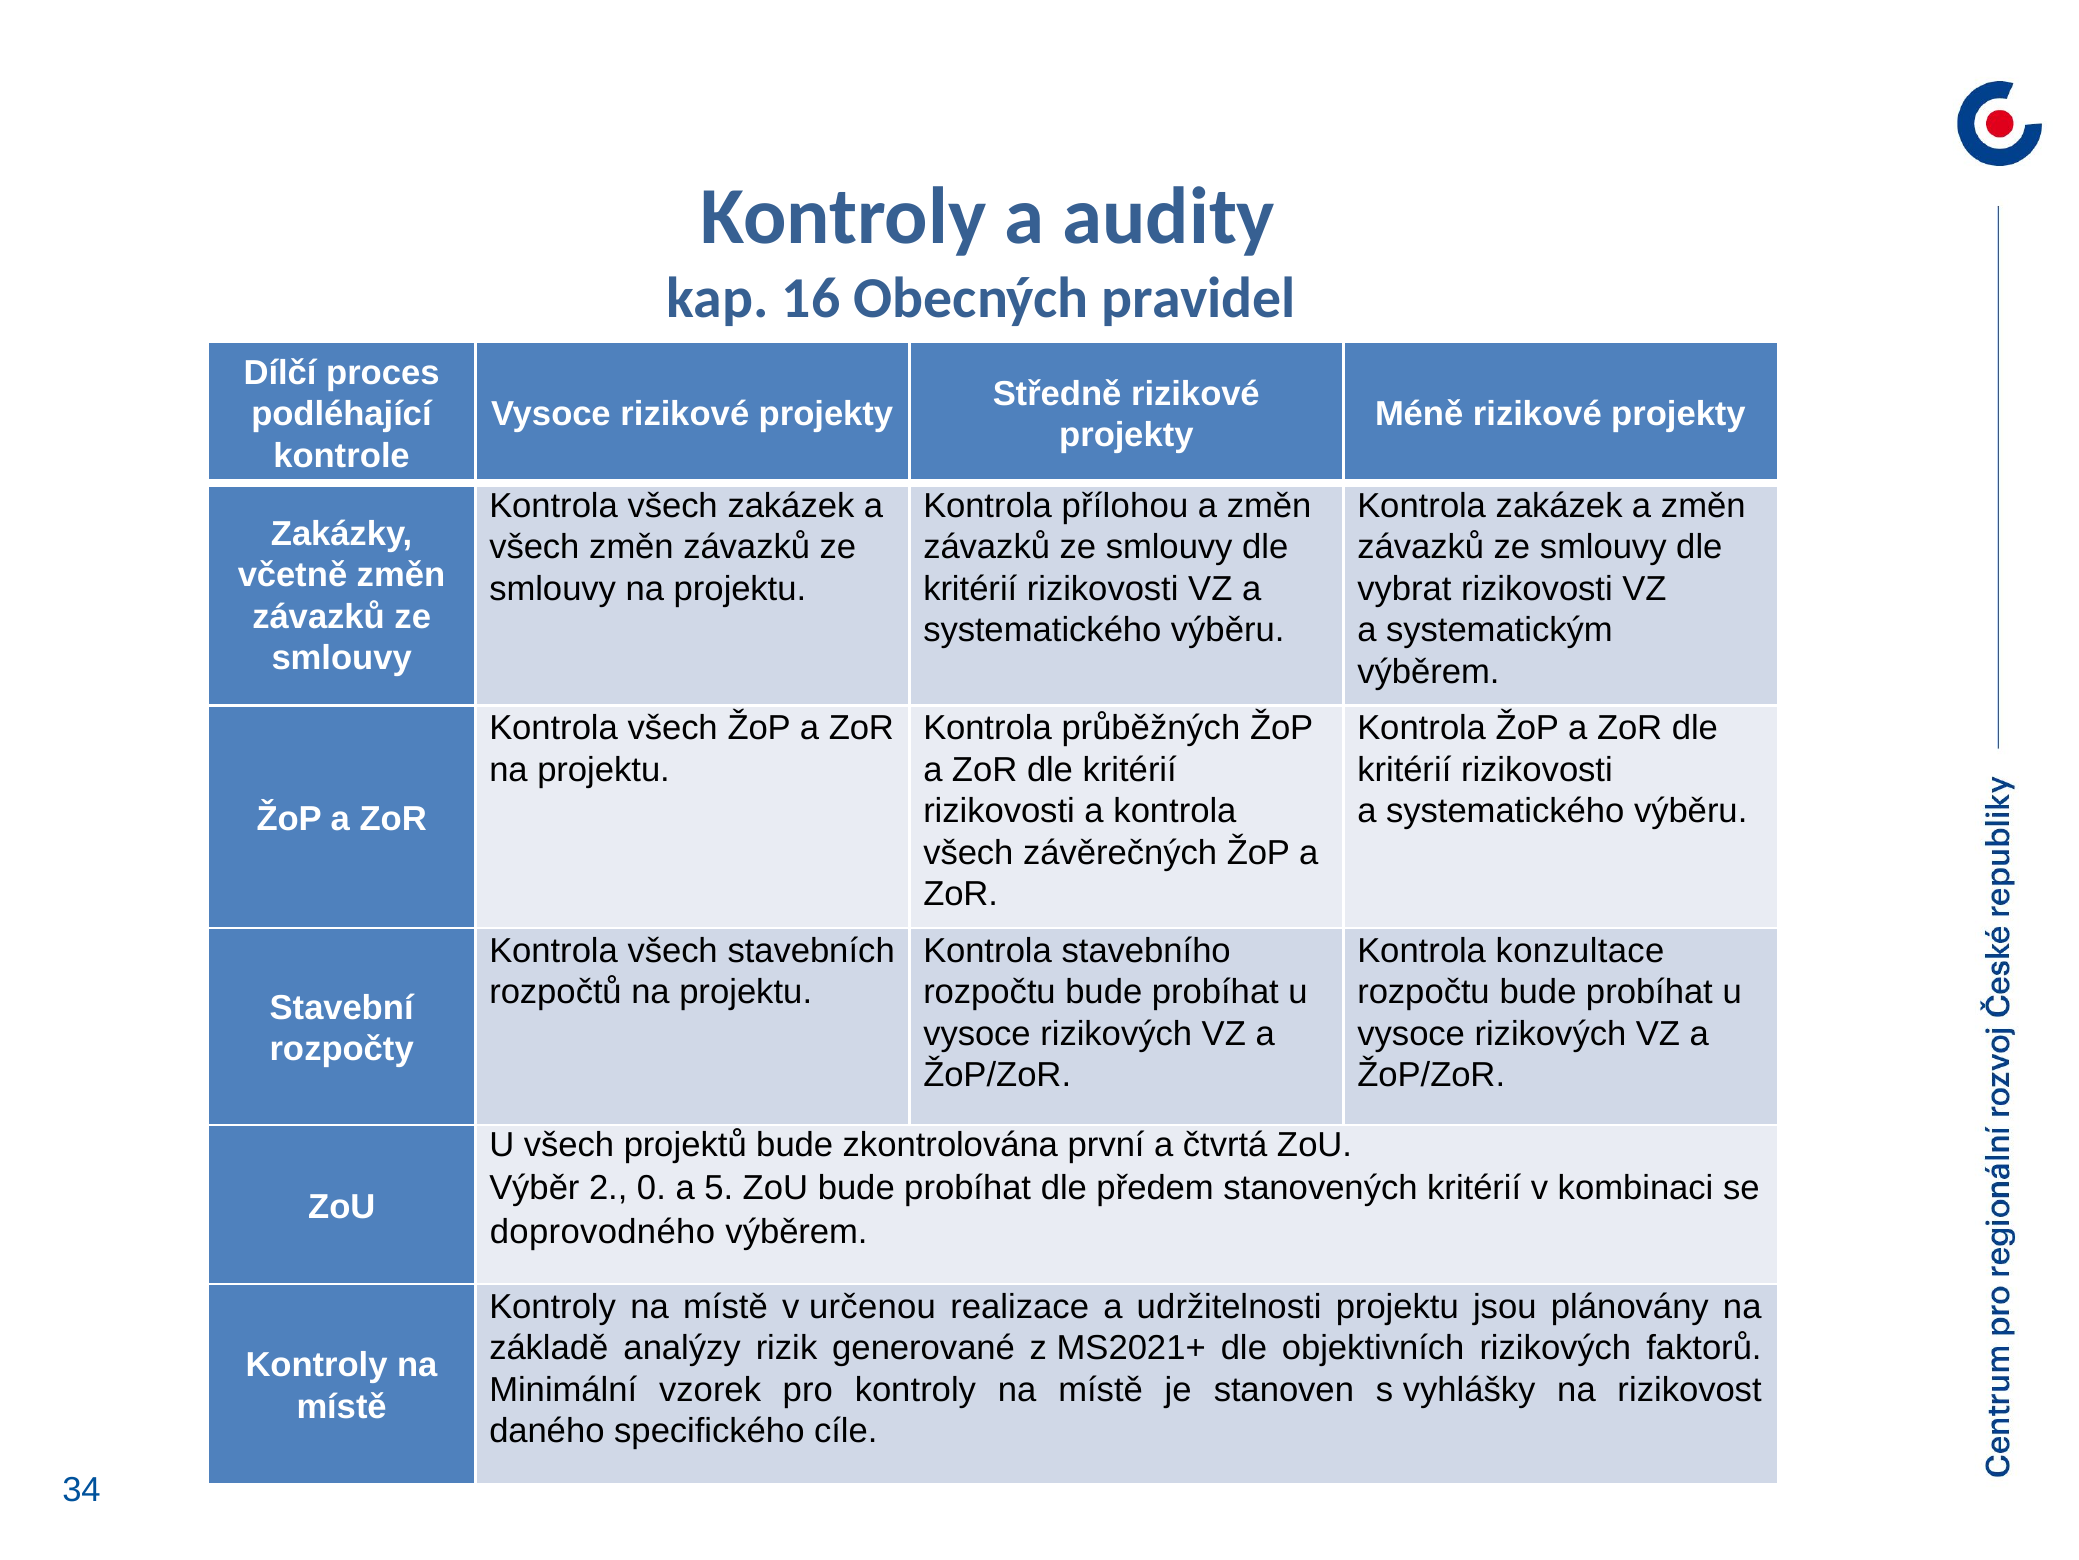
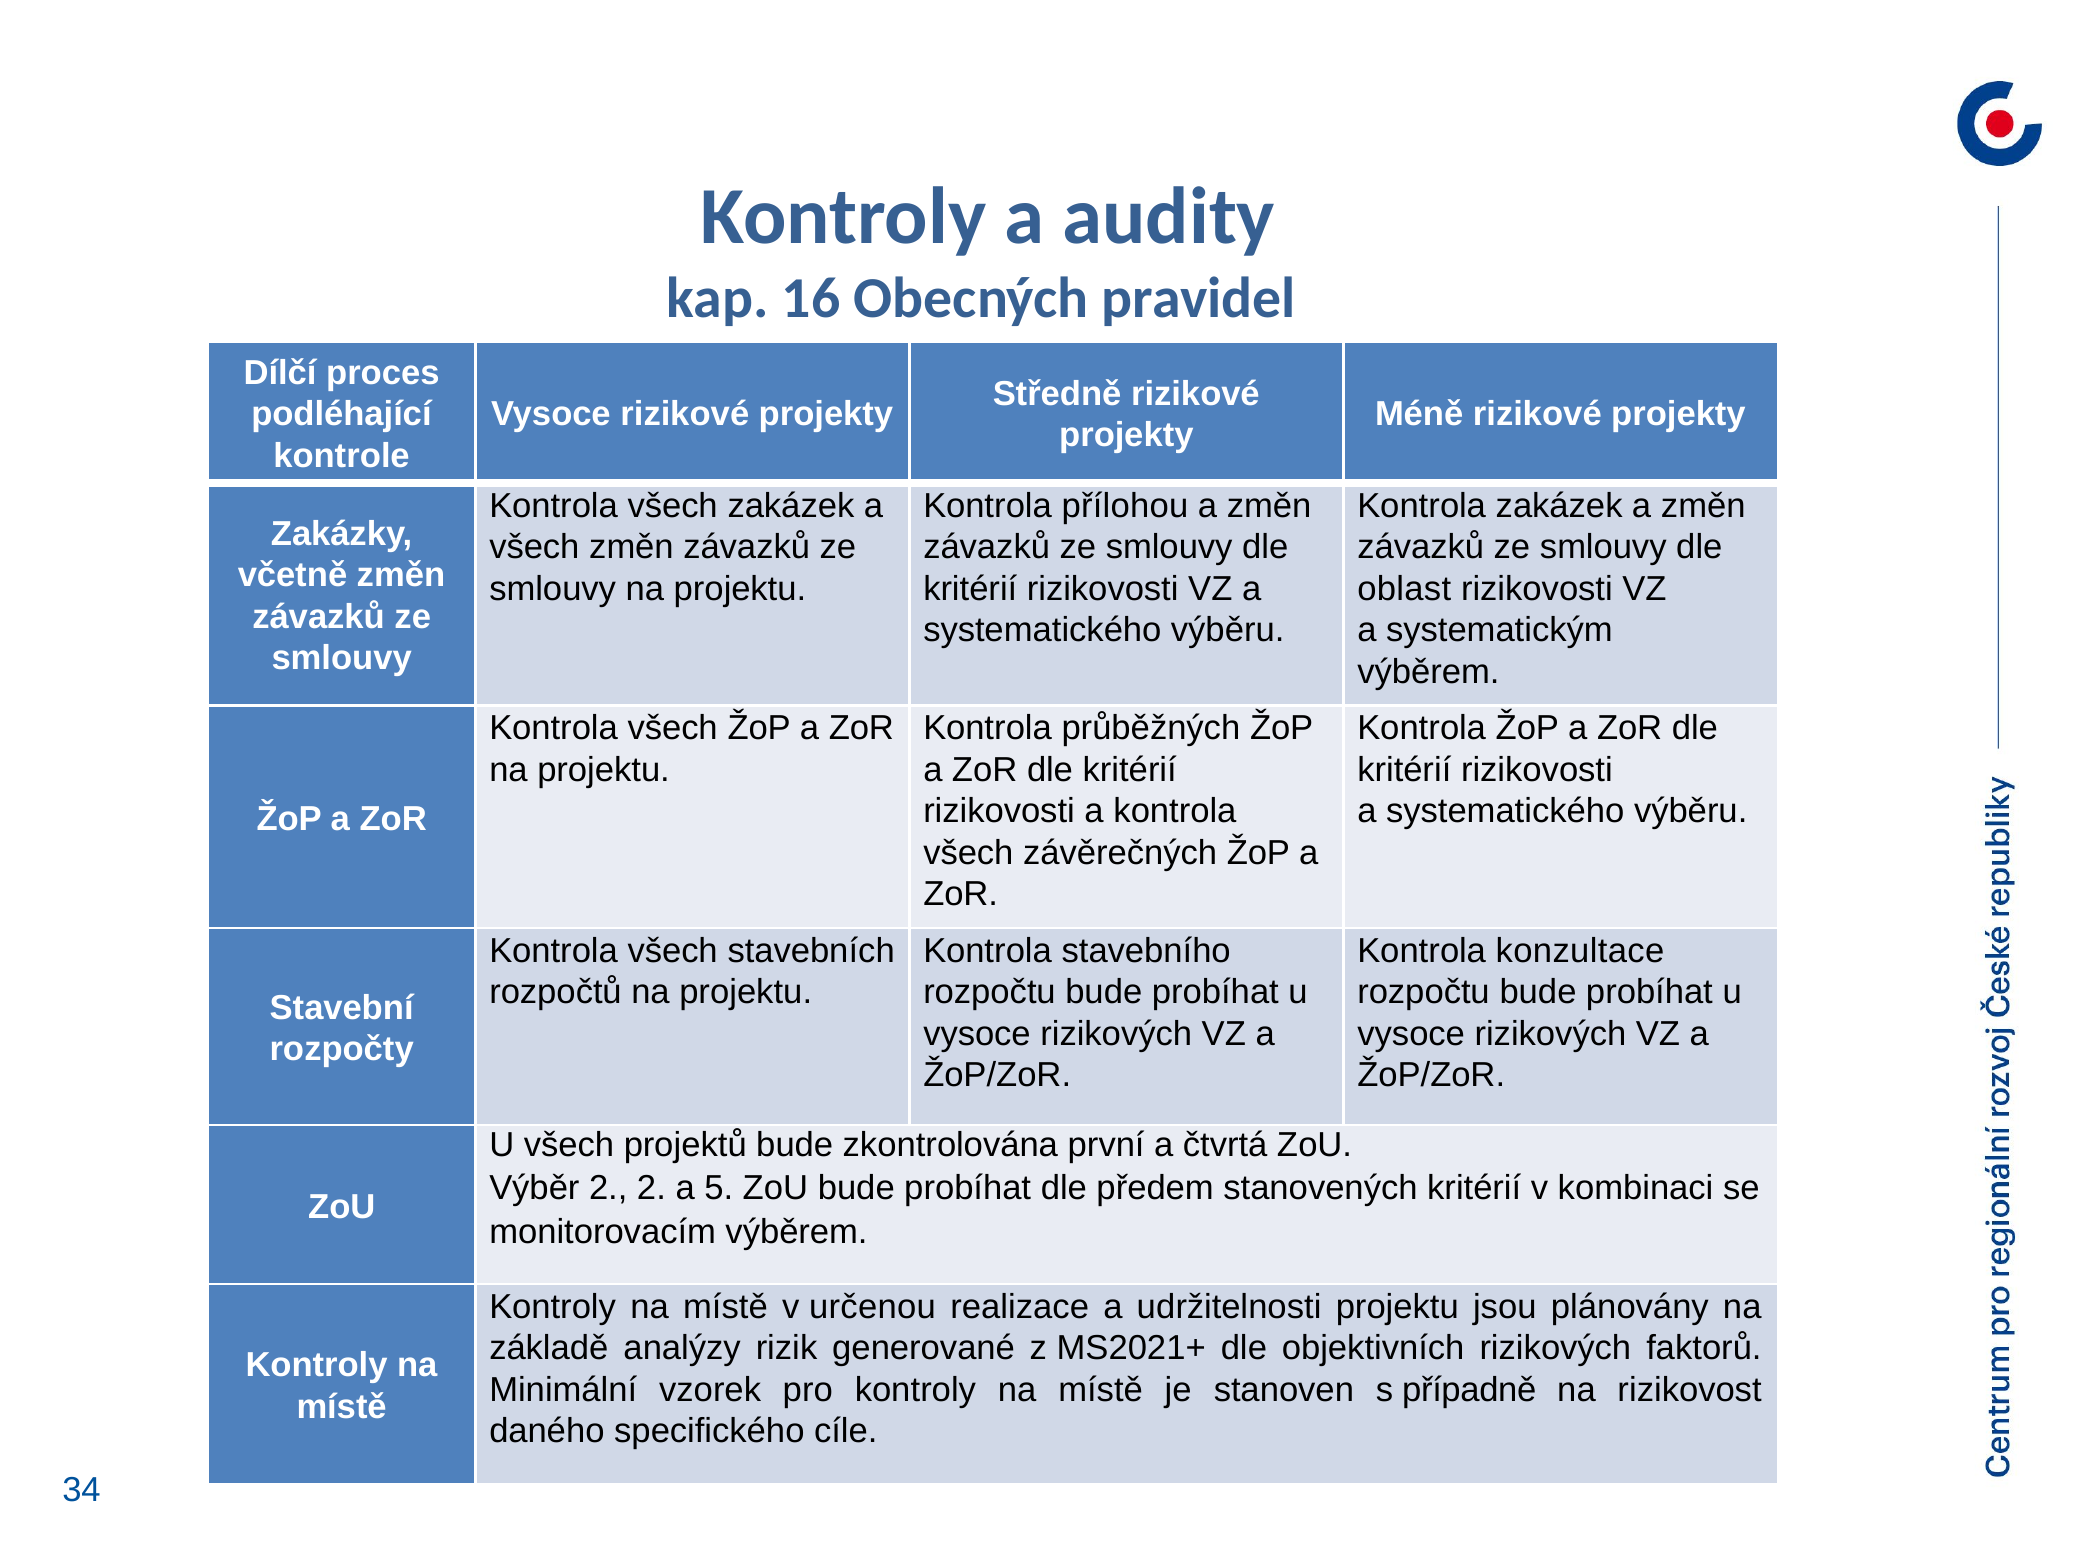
vybrat: vybrat -> oblast (1404, 589)
2 0: 0 -> 2 (651, 1188)
doprovodného: doprovodného -> monitorovacím (603, 1231)
vyhlášky: vyhlášky -> případně (1469, 1389)
